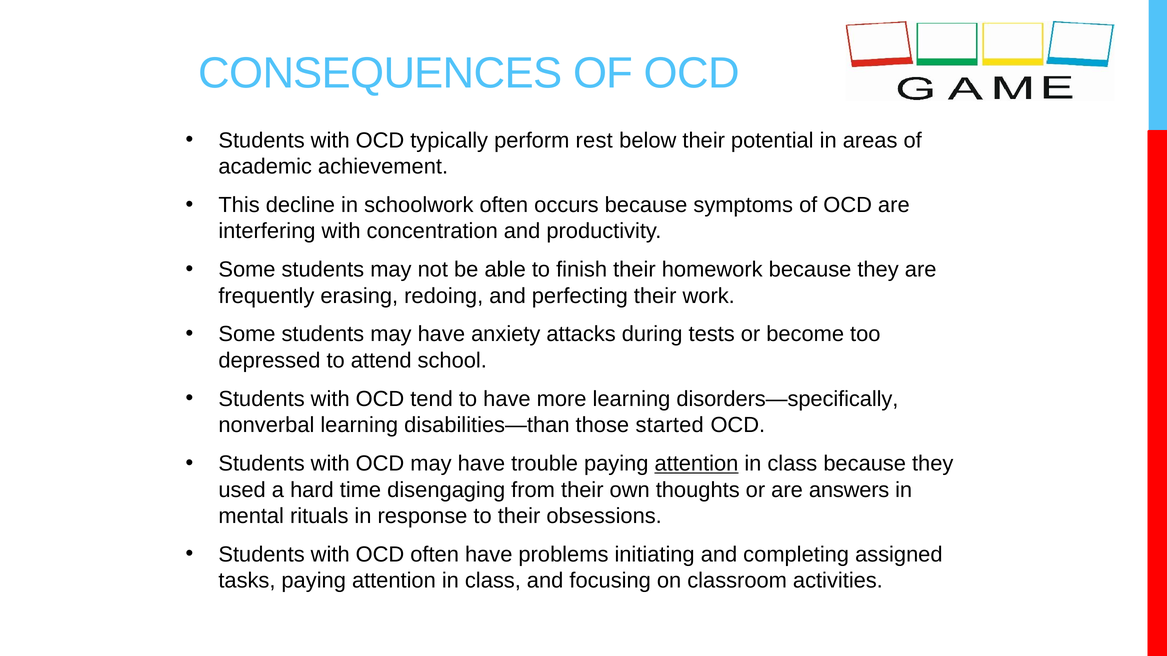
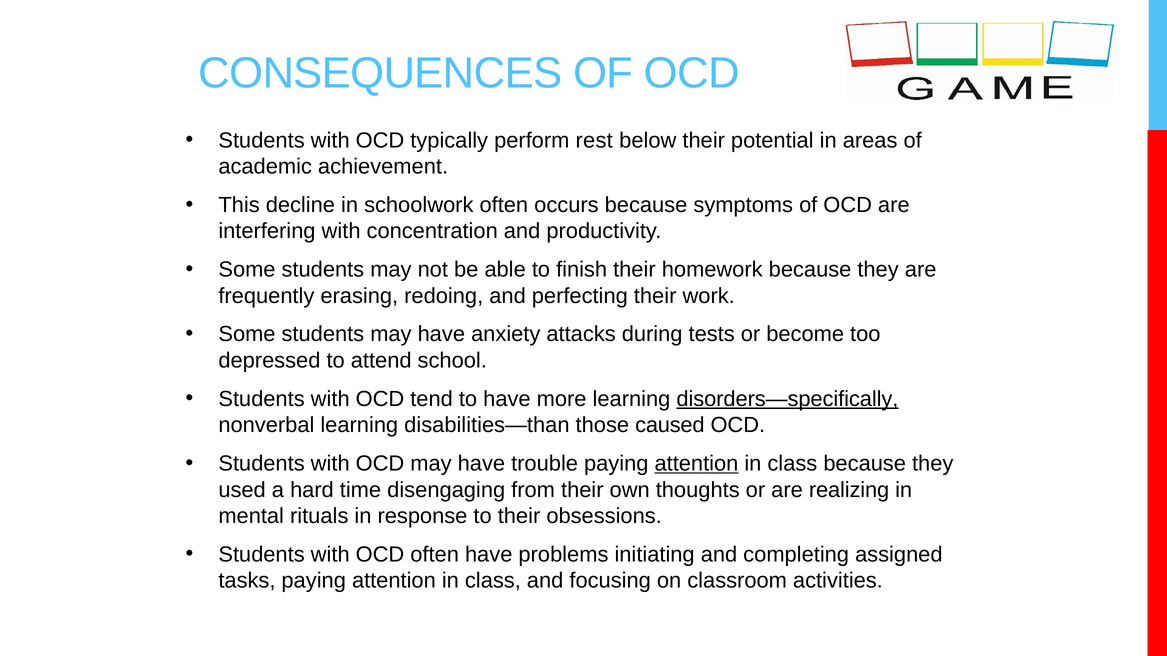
disorders—specifically underline: none -> present (787, 399)
started: started -> caused (670, 425)
answers: answers -> realizing (849, 490)
